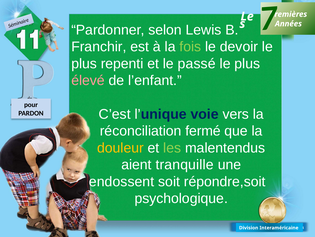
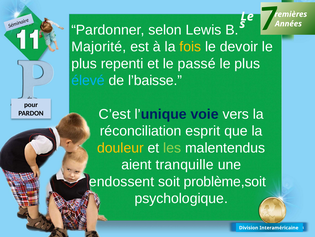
Franchir: Franchir -> Majorité (99, 47)
fois colour: light green -> yellow (190, 47)
élevé colour: pink -> light blue (88, 80)
l’enfant: l’enfant -> l’baisse (155, 80)
fermé: fermé -> esprit (203, 131)
répondre,soit: répondre,soit -> problème,soit (225, 181)
